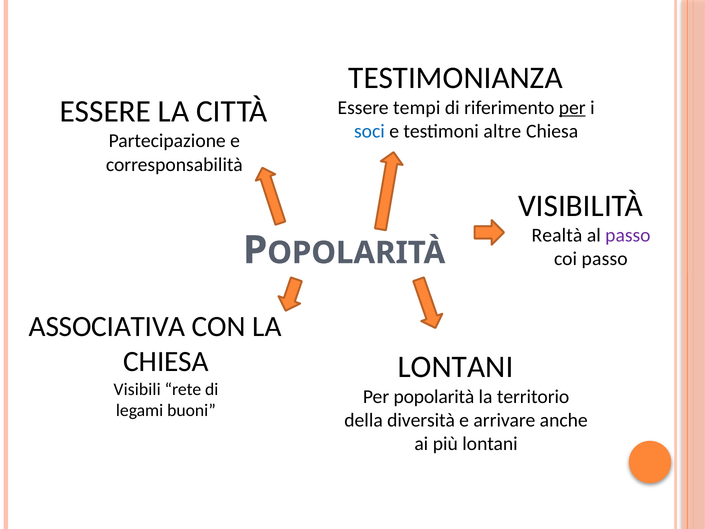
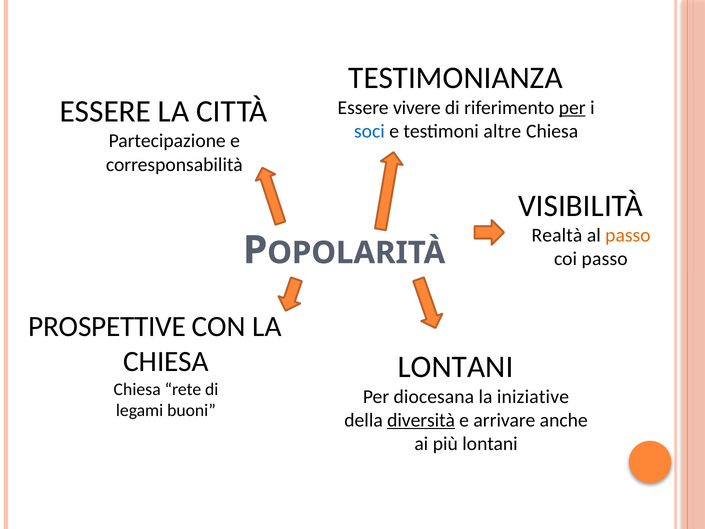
tempi: tempi -> vivere (417, 108)
passo colour: purple -> orange (628, 235)
ASSOCIATIVA: ASSOCIATIVA -> PROSPETTIVE (107, 326)
Visibili: Visibili -> Chiesa (137, 389)
popolarità: popolarità -> diocesana (434, 396)
territorio: territorio -> iniziative (533, 396)
diversità underline: none -> present (421, 420)
